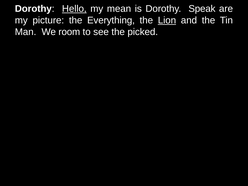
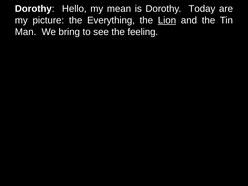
Hello underline: present -> none (74, 9)
Speak: Speak -> Today (202, 9)
room: room -> bring (69, 32)
picked: picked -> feeling (143, 32)
